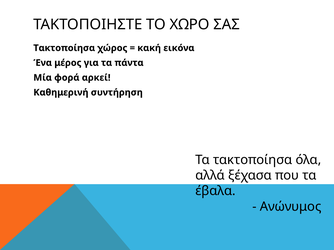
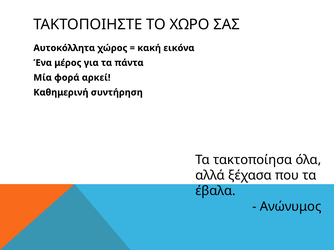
Τακτοποίησα: Τακτοποίησα -> Αυτοκόλλητα (64, 48)
